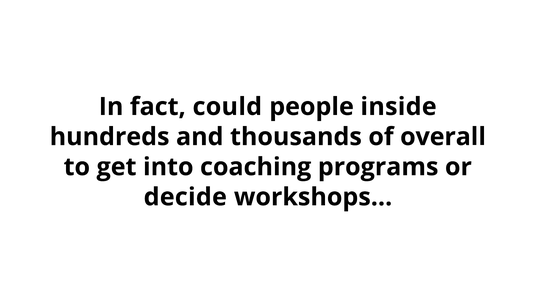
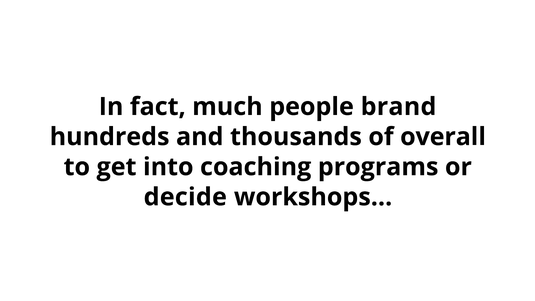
could: could -> much (227, 107)
inside: inside -> brand (399, 107)
